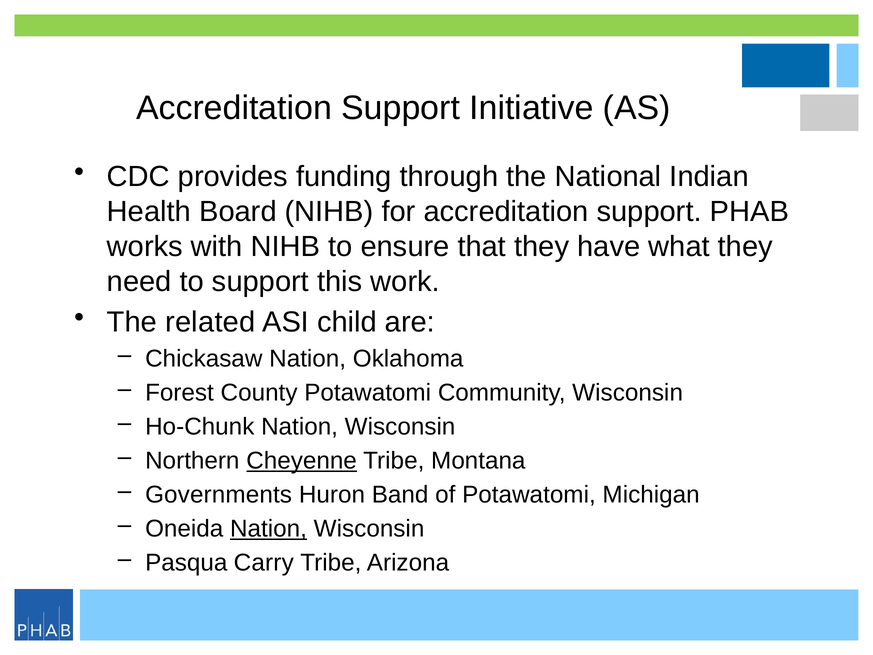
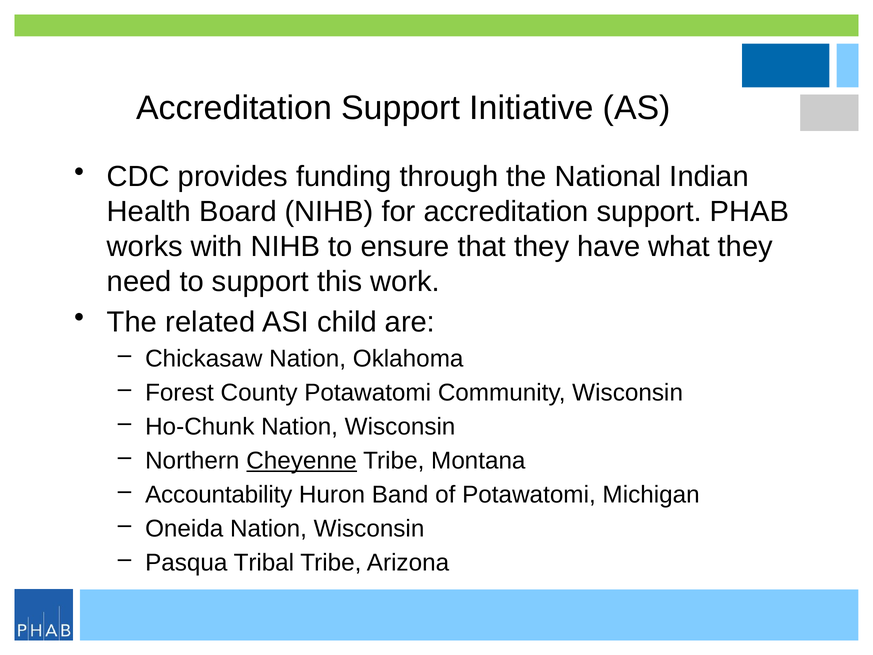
Governments: Governments -> Accountability (219, 494)
Nation underline: present -> none (268, 528)
Carry: Carry -> Tribal (264, 562)
